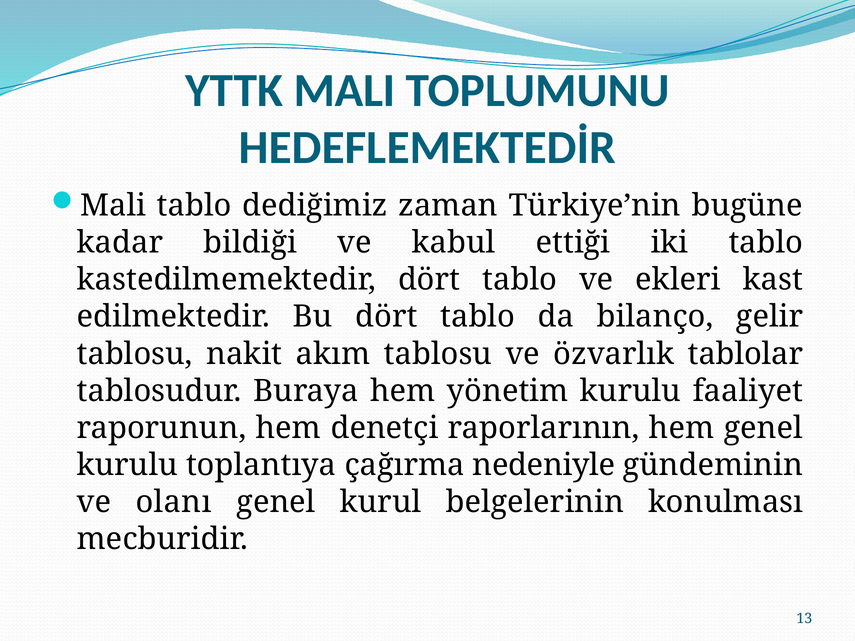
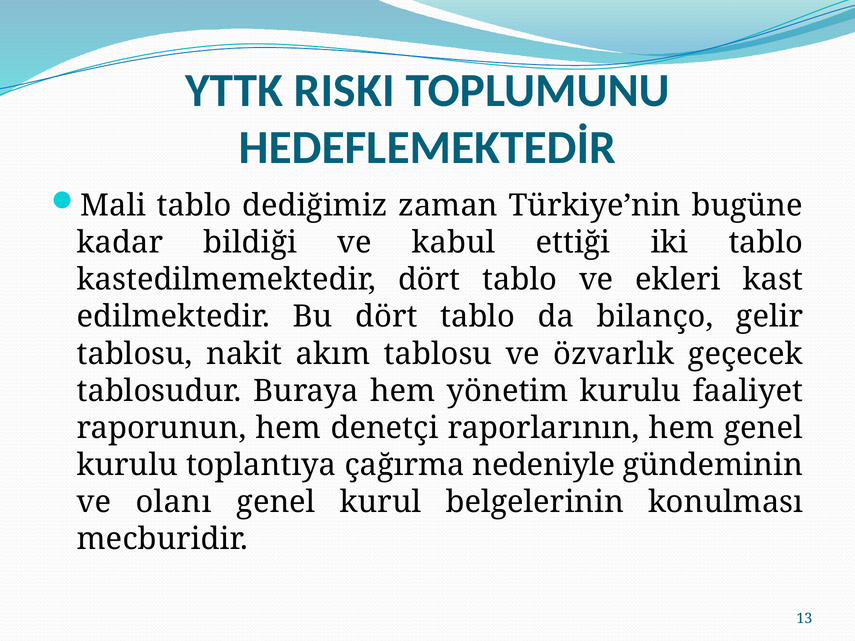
YTTK MALI: MALI -> RISKI (344, 91)
tablolar: tablolar -> geçecek (745, 354)
